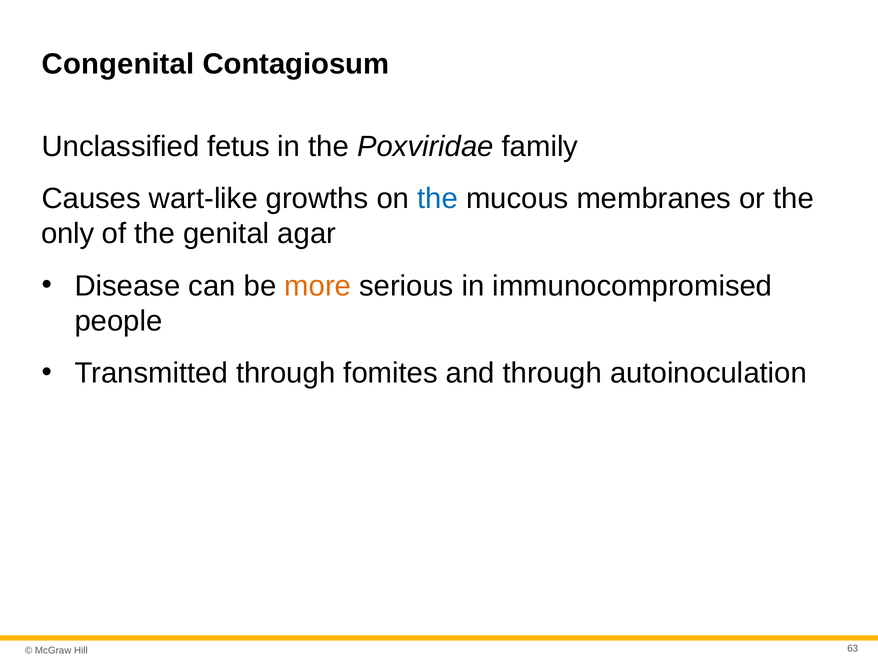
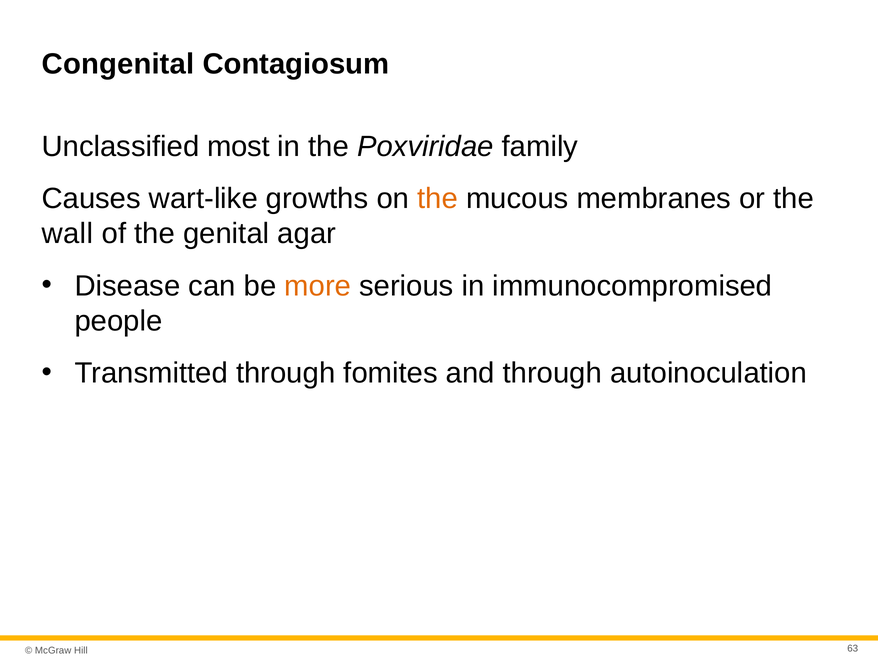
fetus: fetus -> most (239, 147)
the colour: blue -> orange (438, 199)
only: only -> wall (68, 234)
